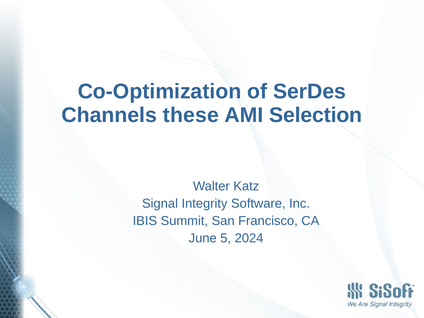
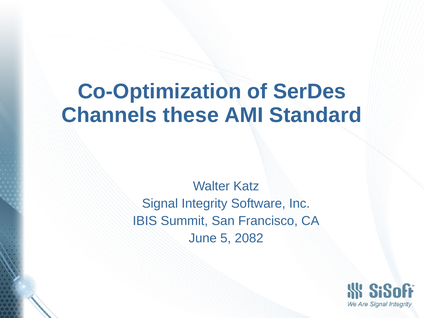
Selection: Selection -> Standard (316, 115)
2024: 2024 -> 2082 (249, 238)
